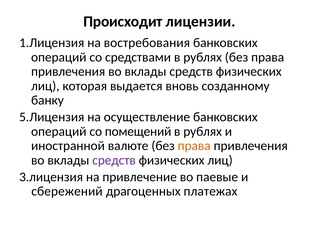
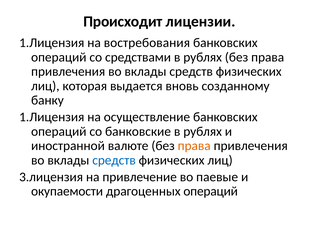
5.Лицензия: 5.Лицензия -> 1.Лицензия (52, 117)
помещений: помещений -> банковские (138, 132)
средств colour: purple -> blue (114, 160)
сбережений: сбережений -> окупаемости (67, 192)
драгоценных платежах: платежах -> операций (211, 192)
